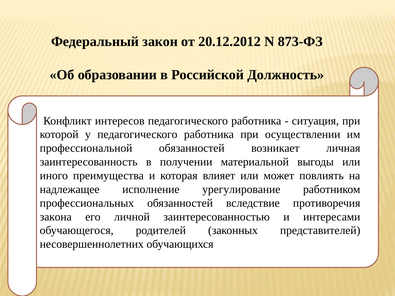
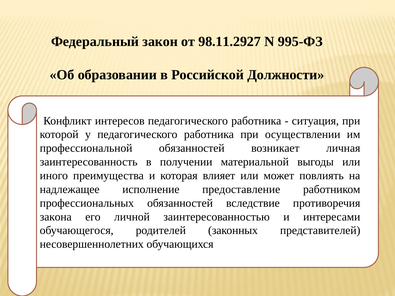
20.12.2012: 20.12.2012 -> 98.11.2927 (230, 42)
873-ФЗ: 873-ФЗ -> 995-ФЗ (300, 42)
Должность: Должность -> Должности (286, 75)
урегулирование: урегулирование -> предоставление (241, 189)
